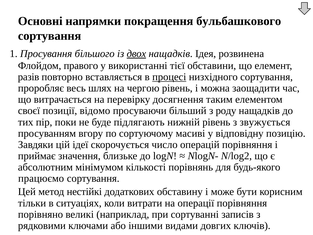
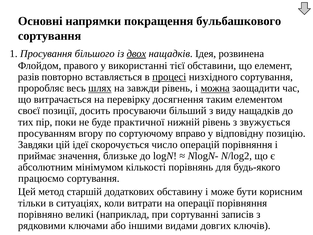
шлях underline: none -> present (100, 88)
чергою: чергою -> завжди (143, 88)
можна underline: none -> present (215, 88)
відомо: відомо -> досить (95, 111)
роду: роду -> виду (226, 111)
підлягають: підлягають -> практичної (139, 122)
масиві: масиві -> вправо (191, 133)
нестійкі: нестійкі -> старшій (84, 192)
